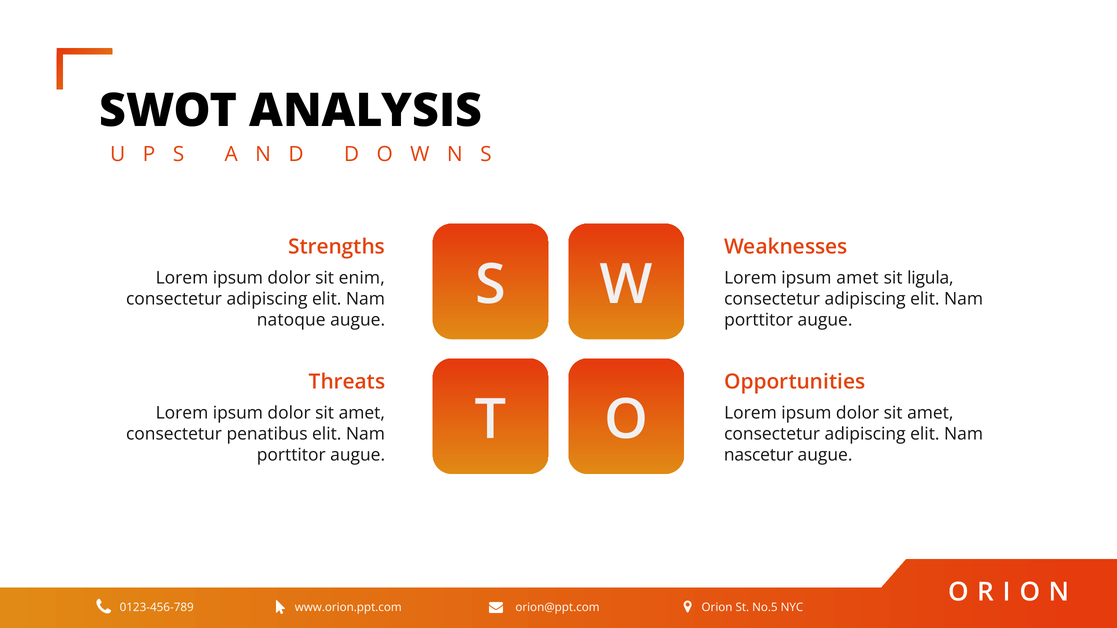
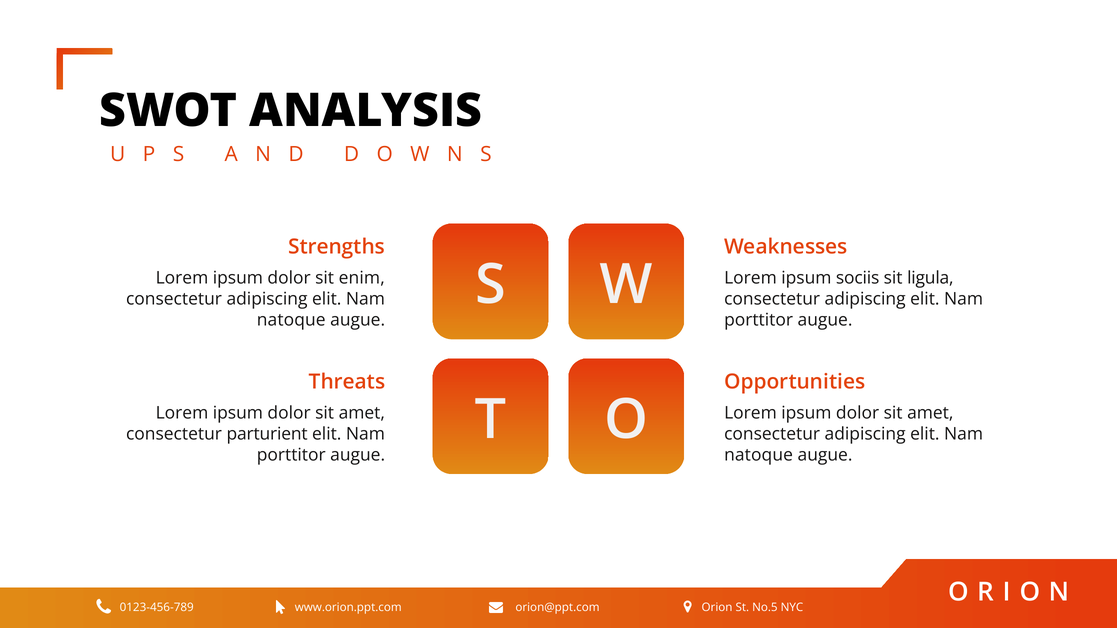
ipsum amet: amet -> sociis (858, 278)
penatibus: penatibus -> parturient (267, 434)
nascetur: nascetur -> natoque (759, 455)
